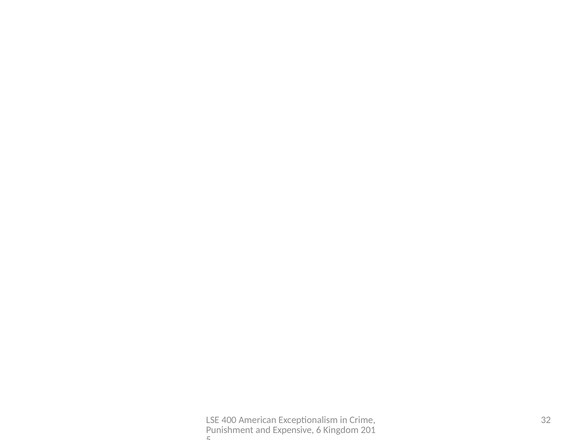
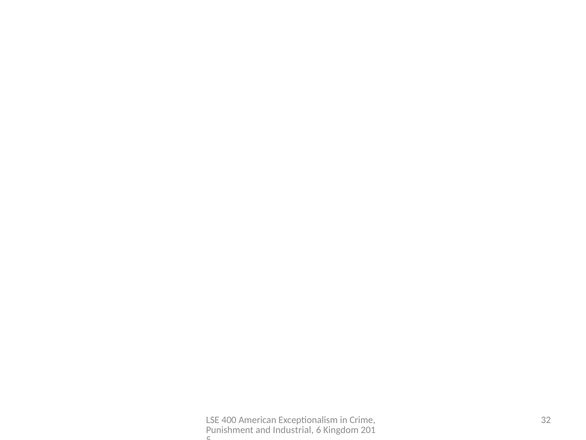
Expensive: Expensive -> Industrial (293, 429)
